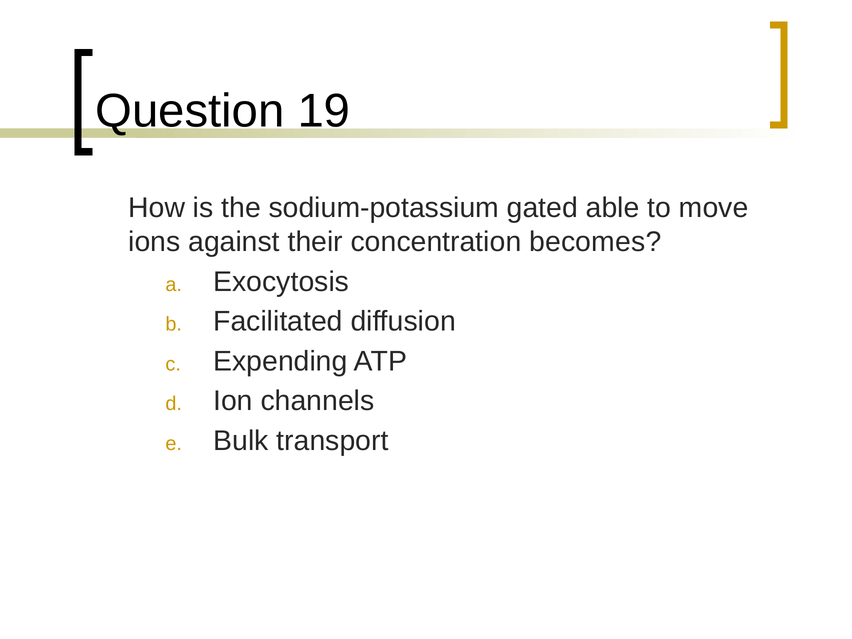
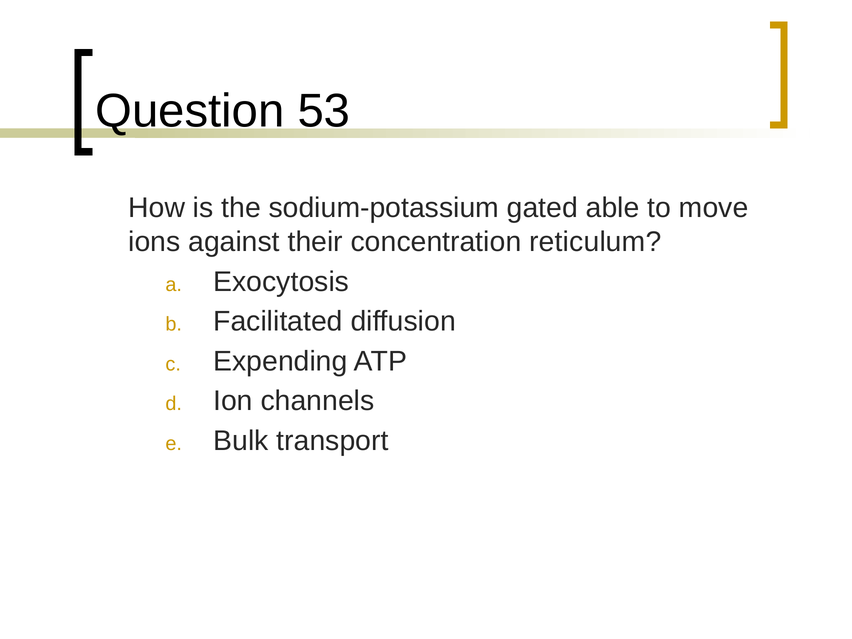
19: 19 -> 53 (324, 111)
becomes: becomes -> reticulum (595, 242)
